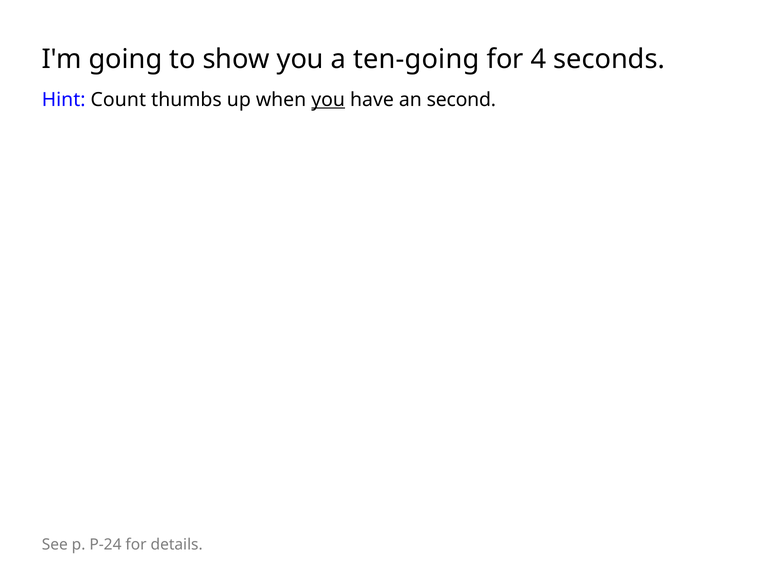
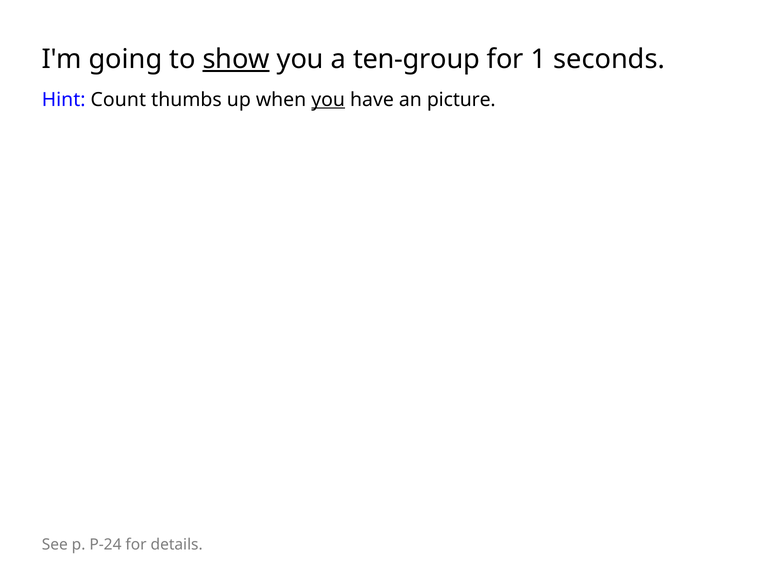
show underline: none -> present (236, 59)
ten-going: ten-going -> ten-group (417, 59)
4: 4 -> 1 (538, 59)
second: second -> picture (461, 100)
